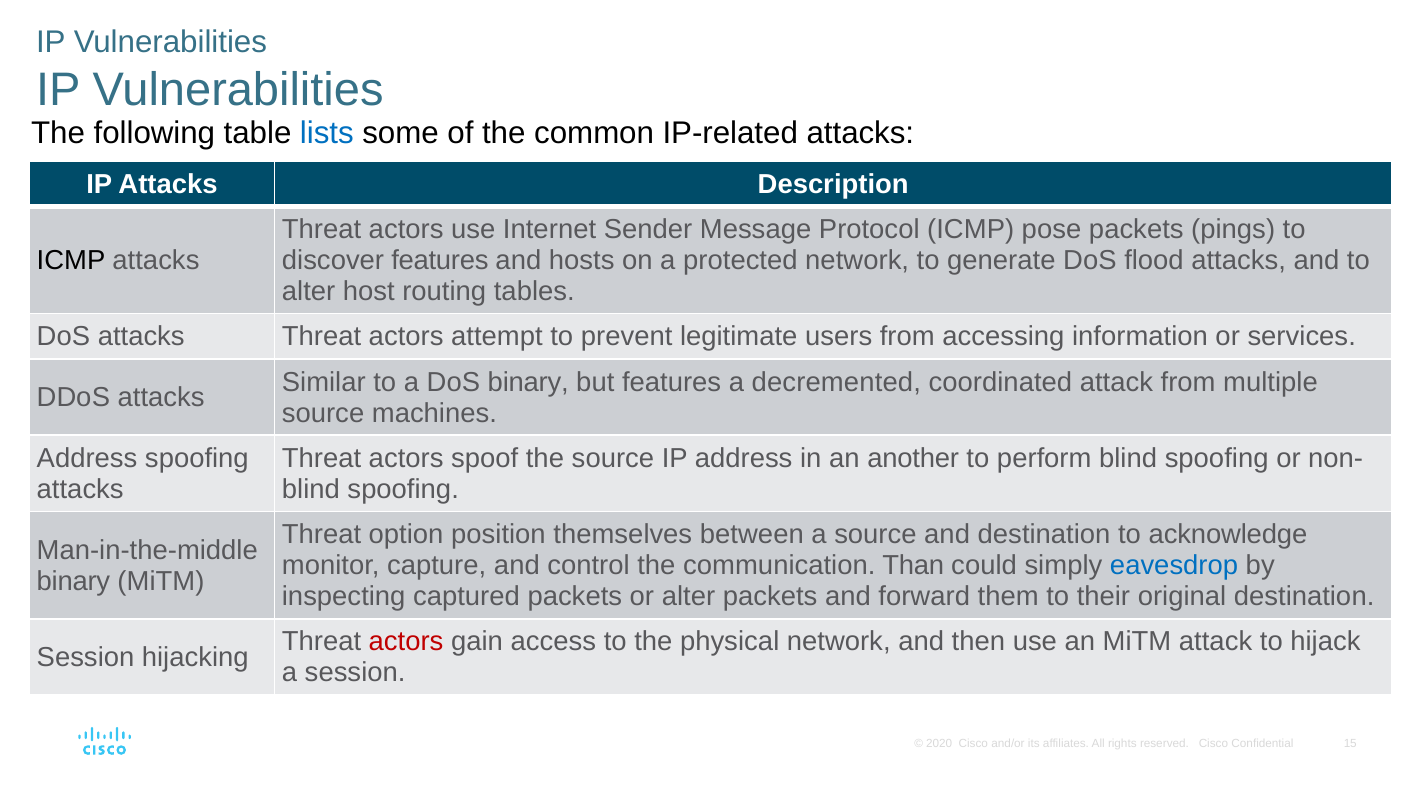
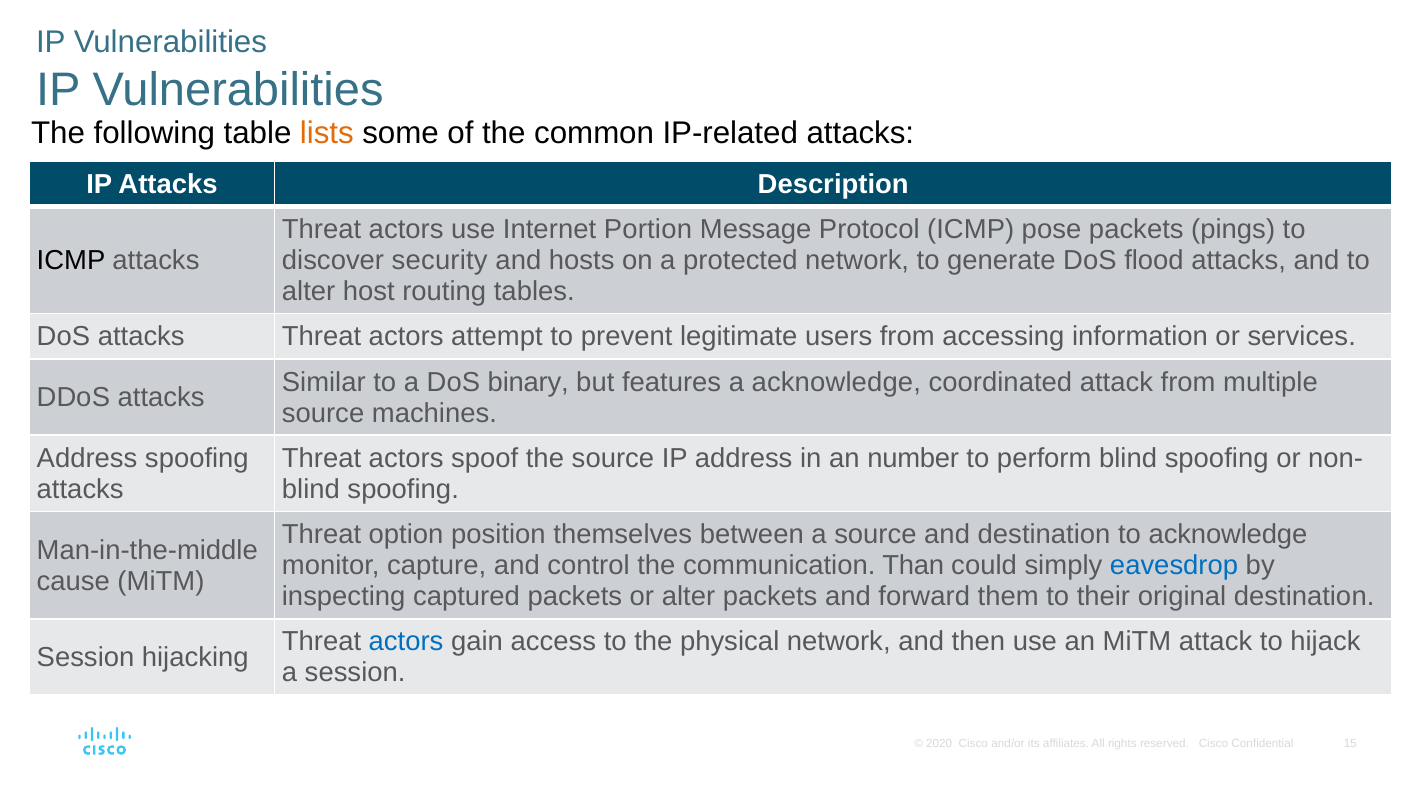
lists colour: blue -> orange (327, 133)
Sender: Sender -> Portion (648, 230)
discover features: features -> security (440, 260)
a decremented: decremented -> acknowledge (836, 382)
another: another -> number (913, 459)
binary: binary -> cause (73, 581)
actors colour: red -> blue (406, 642)
